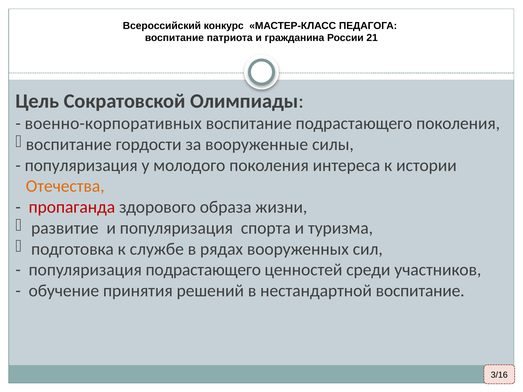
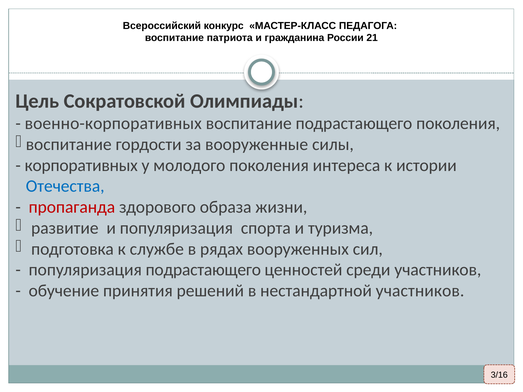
популяризация: популяризация -> корпоративных (81, 165)
Отечества colour: orange -> blue (65, 186)
нестандартной воспитание: воспитание -> участников (420, 291)
